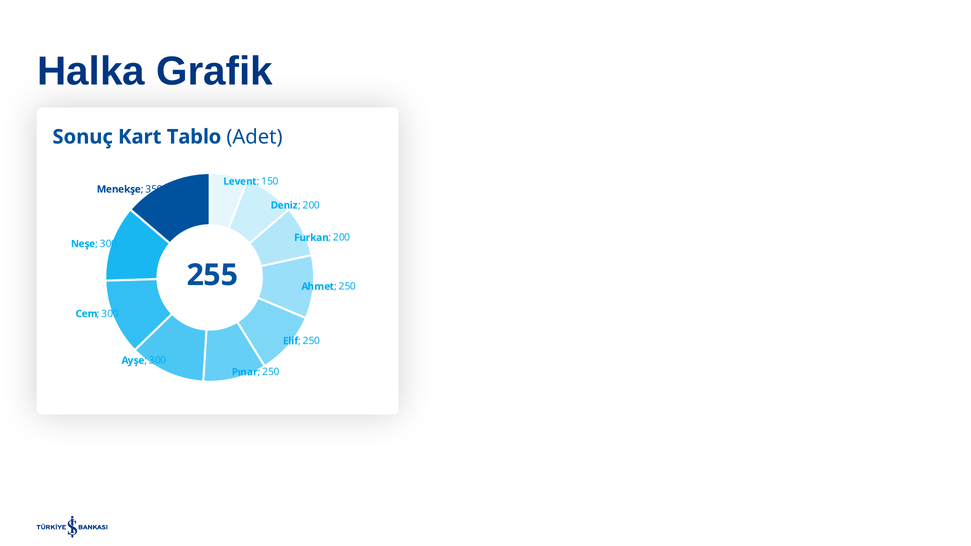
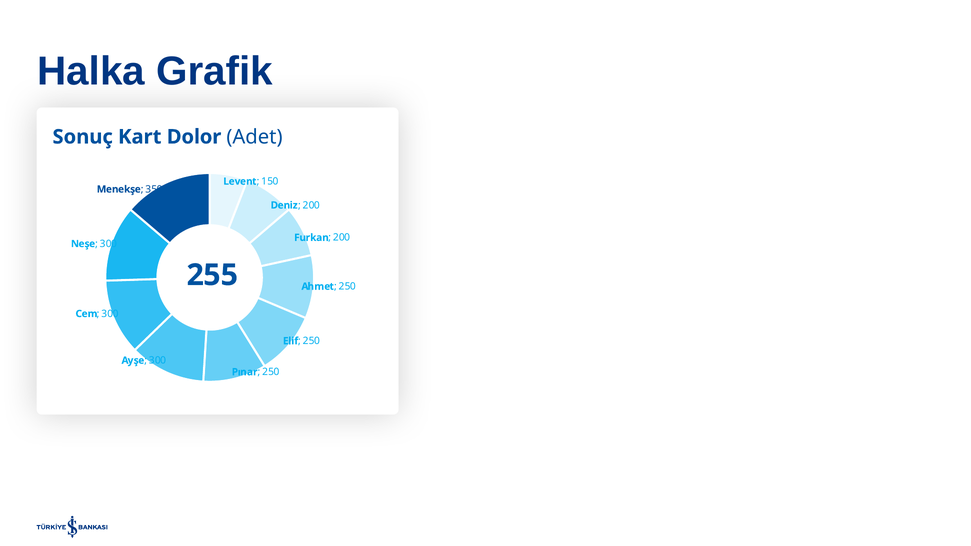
Tablo: Tablo -> Dolor (194, 137)
